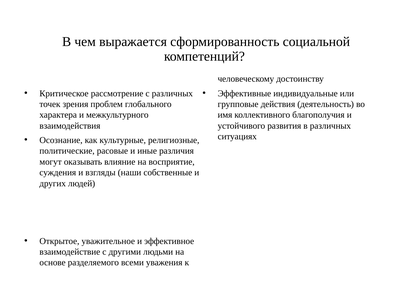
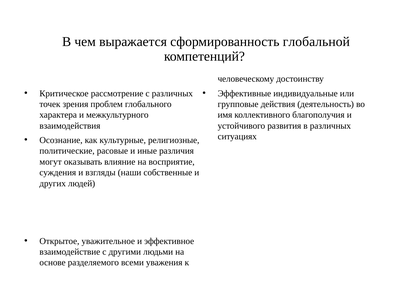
социальной: социальной -> глобальной (316, 42)
